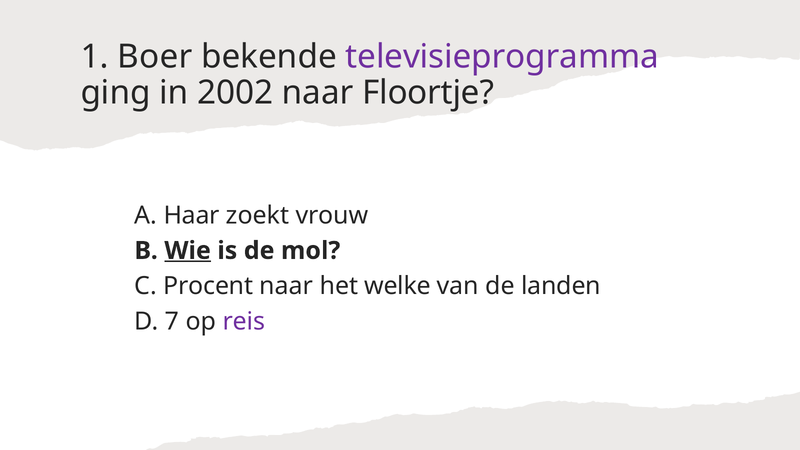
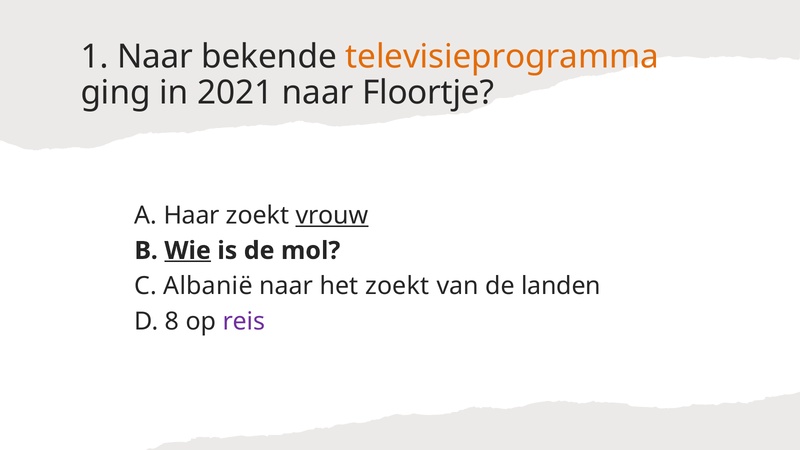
1 Boer: Boer -> Naar (155, 57)
televisieprogramma colour: purple -> orange (502, 57)
2002: 2002 -> 2021 (235, 93)
vrouw underline: none -> present (332, 215)
Procent: Procent -> Albanië (208, 286)
het welke: welke -> zoekt (397, 286)
7: 7 -> 8 (172, 321)
